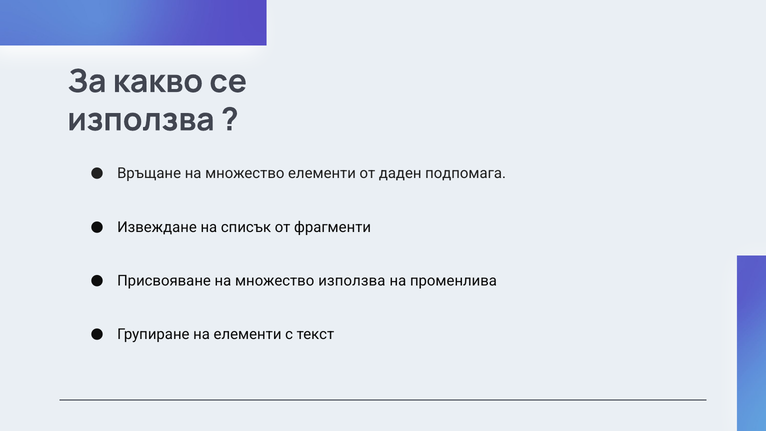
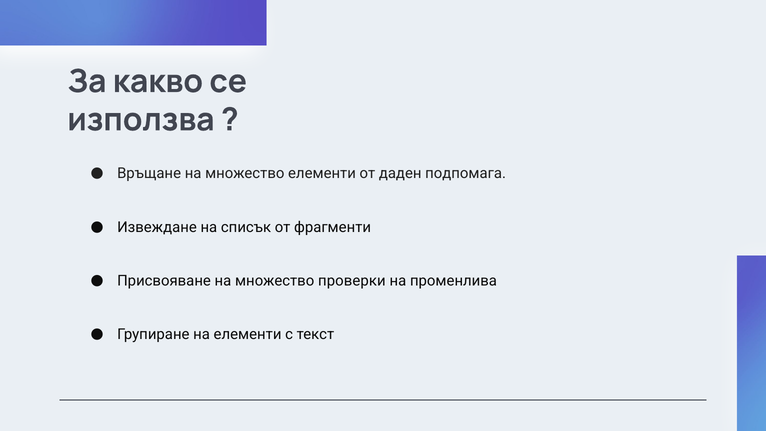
множество използва: използва -> проверки (352, 281)
